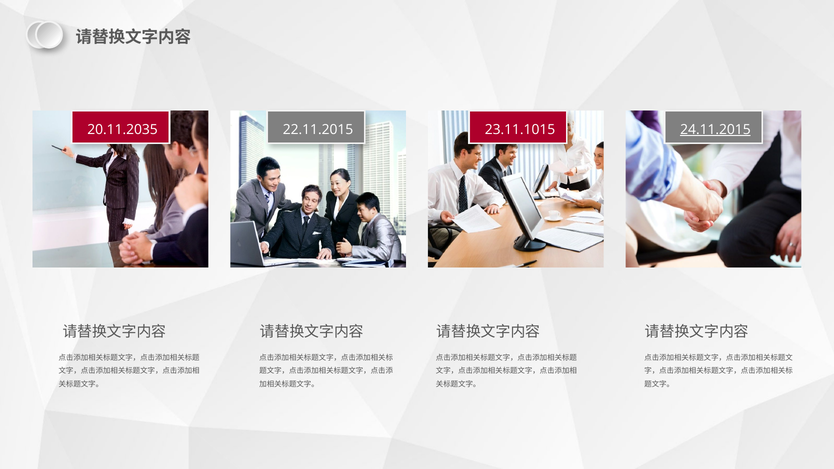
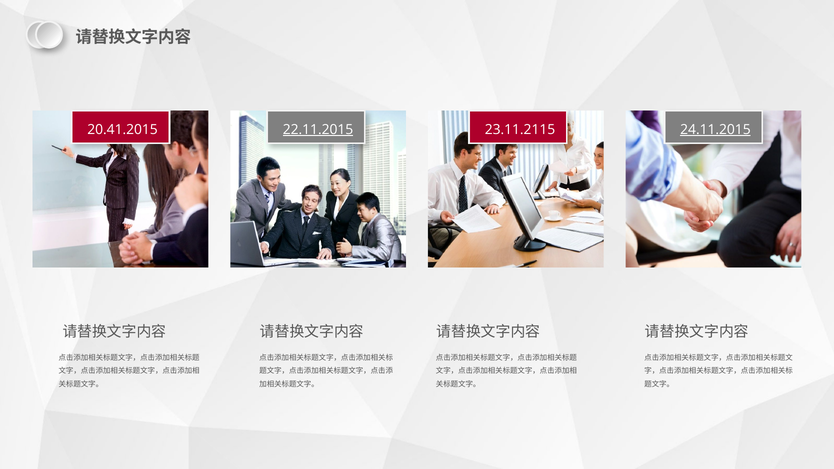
20.11.2035: 20.11.2035 -> 20.41.2015 (123, 130)
22.11.2015 underline: none -> present (318, 130)
23.11.1015: 23.11.1015 -> 23.11.2115 (520, 130)
